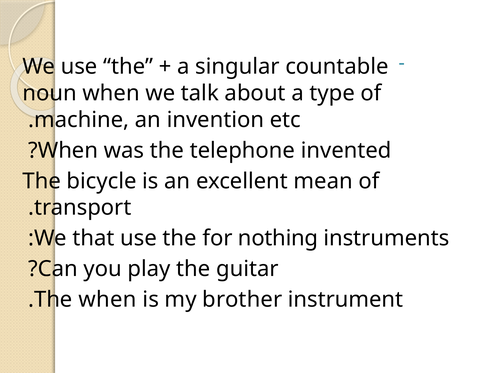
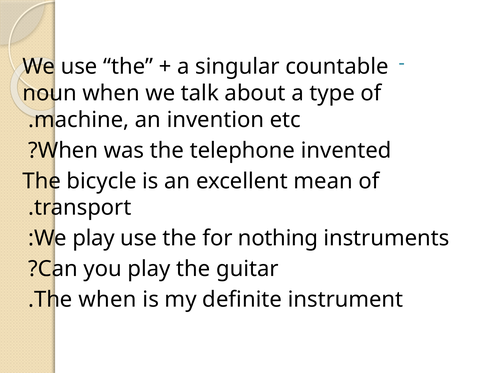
We that: that -> play (93, 238)
brother: brother -> definite (242, 299)
